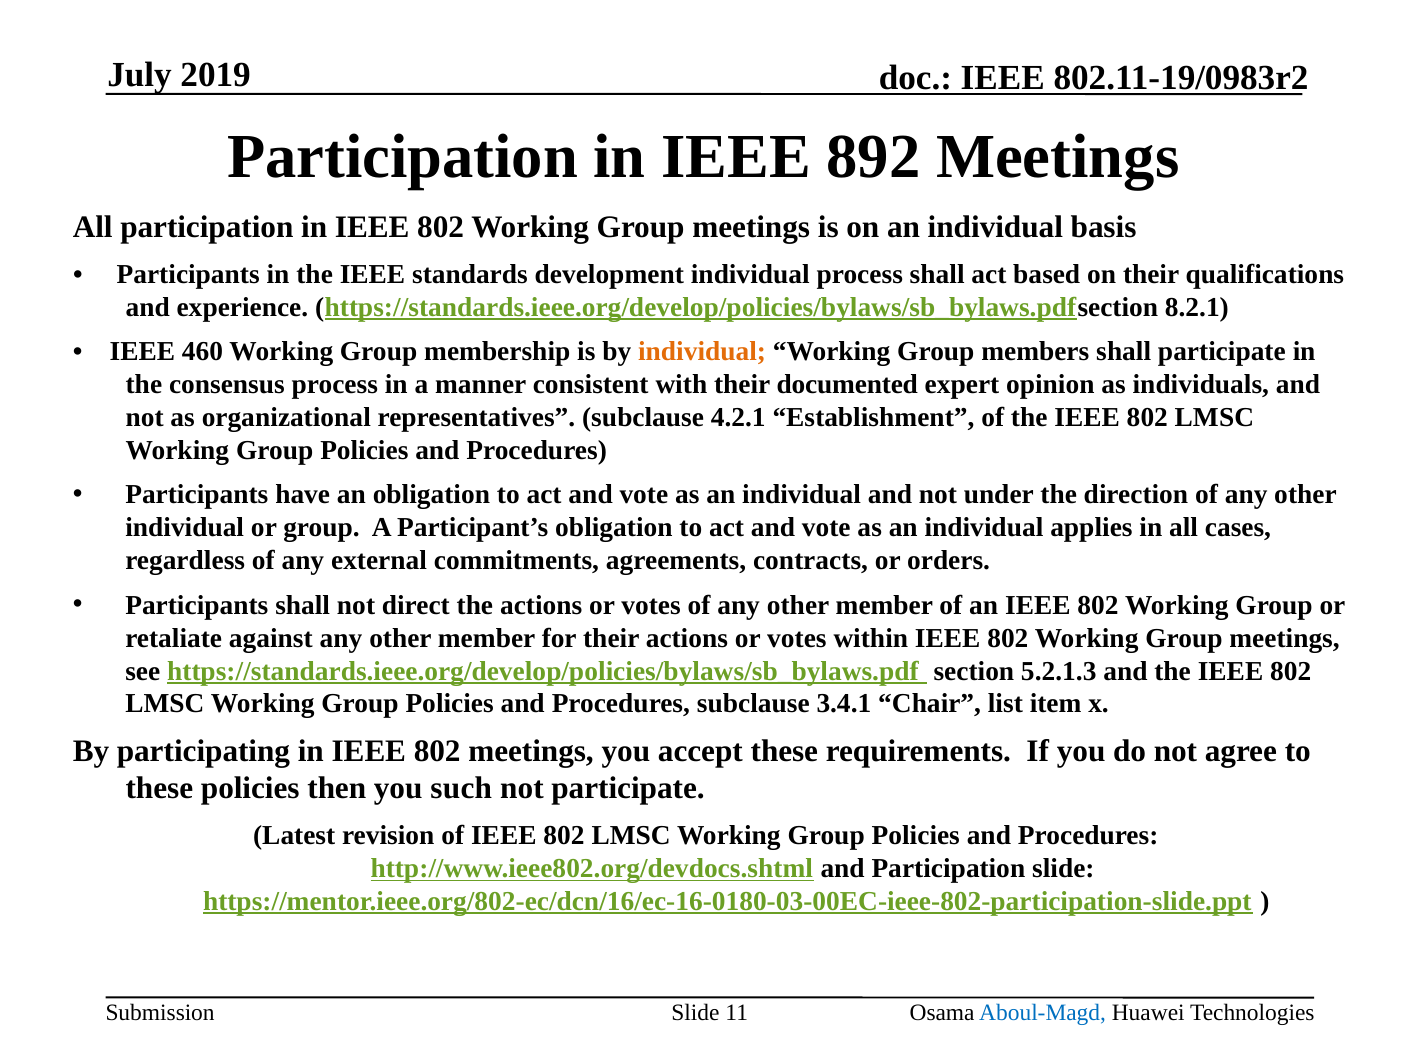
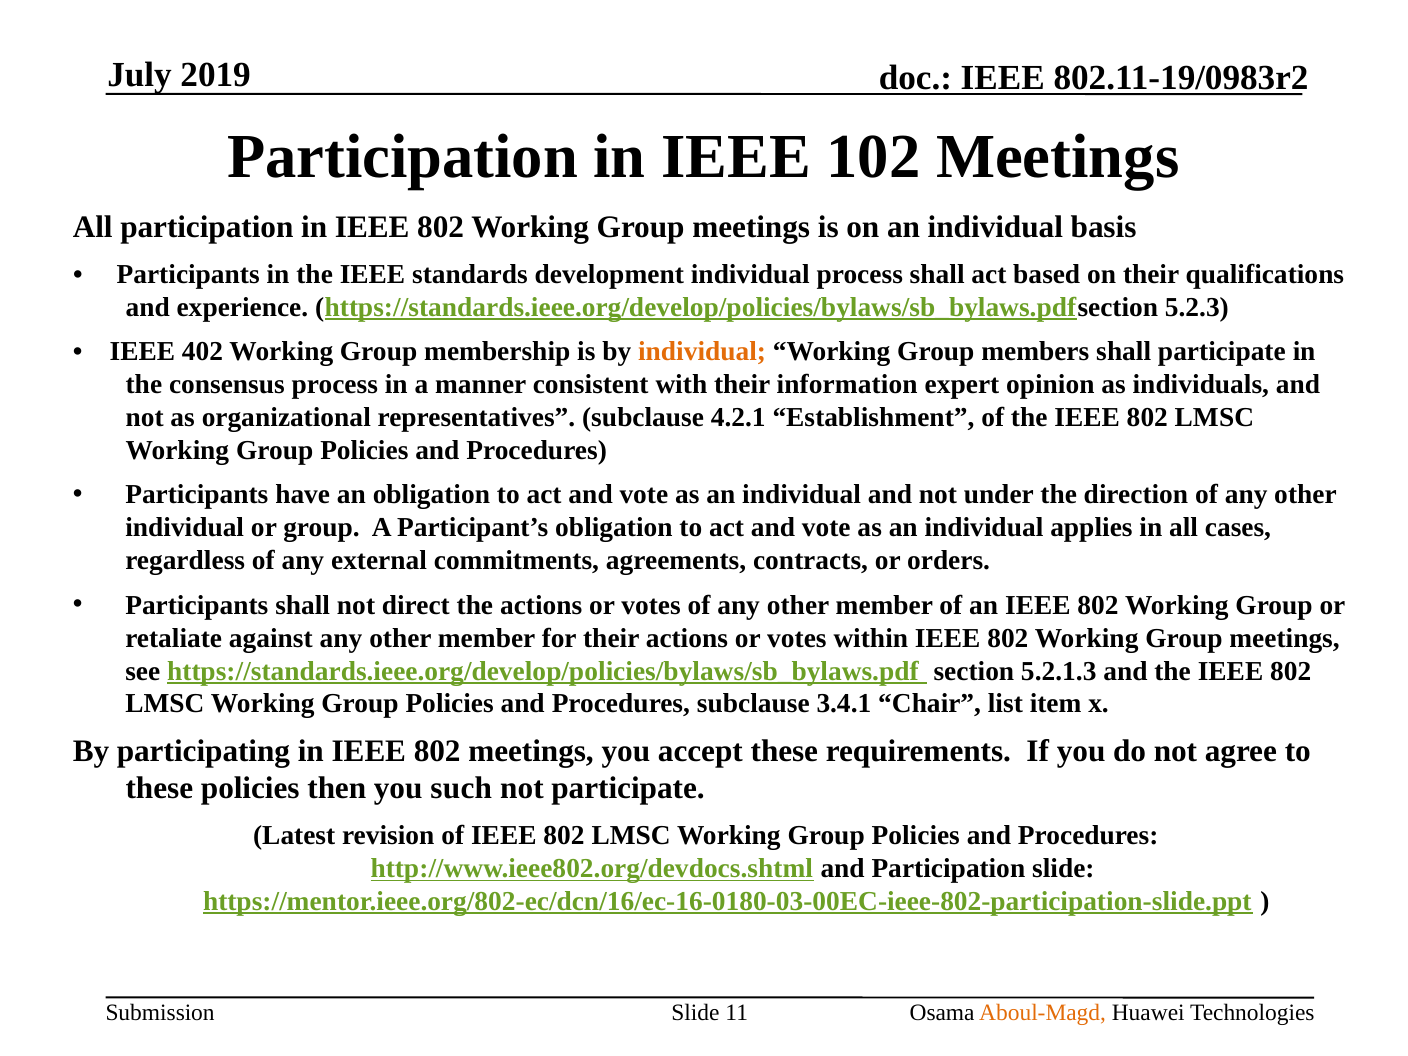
892: 892 -> 102 (874, 157)
8.2.1: 8.2.1 -> 5.2.3 (1197, 307)
460: 460 -> 402 (202, 352)
documented: documented -> information (847, 385)
Aboul-Magd colour: blue -> orange (1043, 1013)
